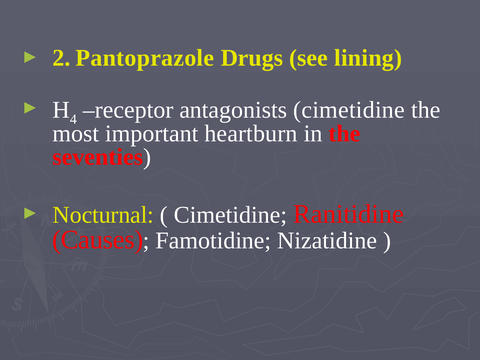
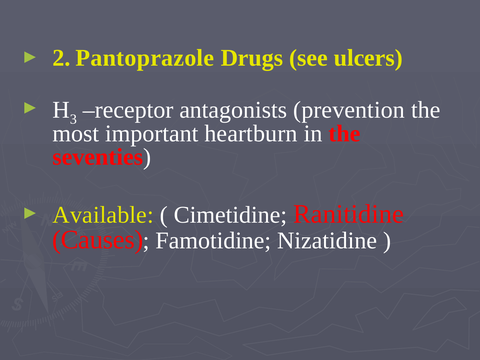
lining: lining -> ulcers (368, 58)
4: 4 -> 3 (73, 119)
antagonists cimetidine: cimetidine -> prevention (349, 110)
Nocturnal: Nocturnal -> Available (103, 215)
